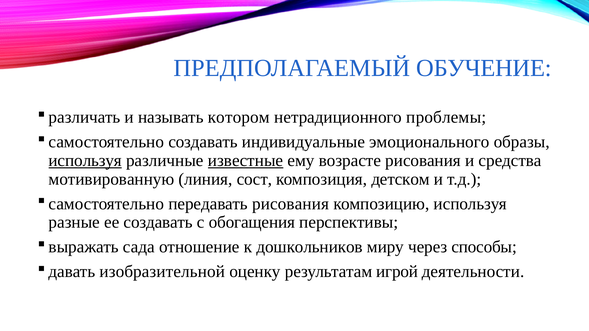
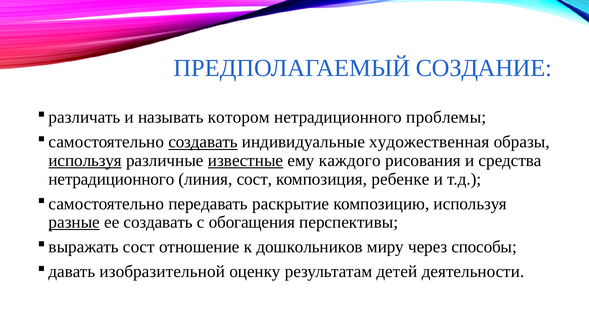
ОБУЧЕНИЕ: ОБУЧЕНИЕ -> СОЗДАНИЕ (484, 68)
создавать underline: none -> present (203, 142)
эмоционального: эмоционального -> художественная (429, 142)
возрасте: возрасте -> каждого (350, 161)
мотивированную: мотивированную -> нетрадиционного (111, 179)
детском: детском -> ребенке (400, 179)
передавать рисования: рисования -> раскрытие (291, 204)
разные underline: none -> present (74, 222)
сада: сада -> сост (139, 247)
игрой: игрой -> детей (397, 272)
